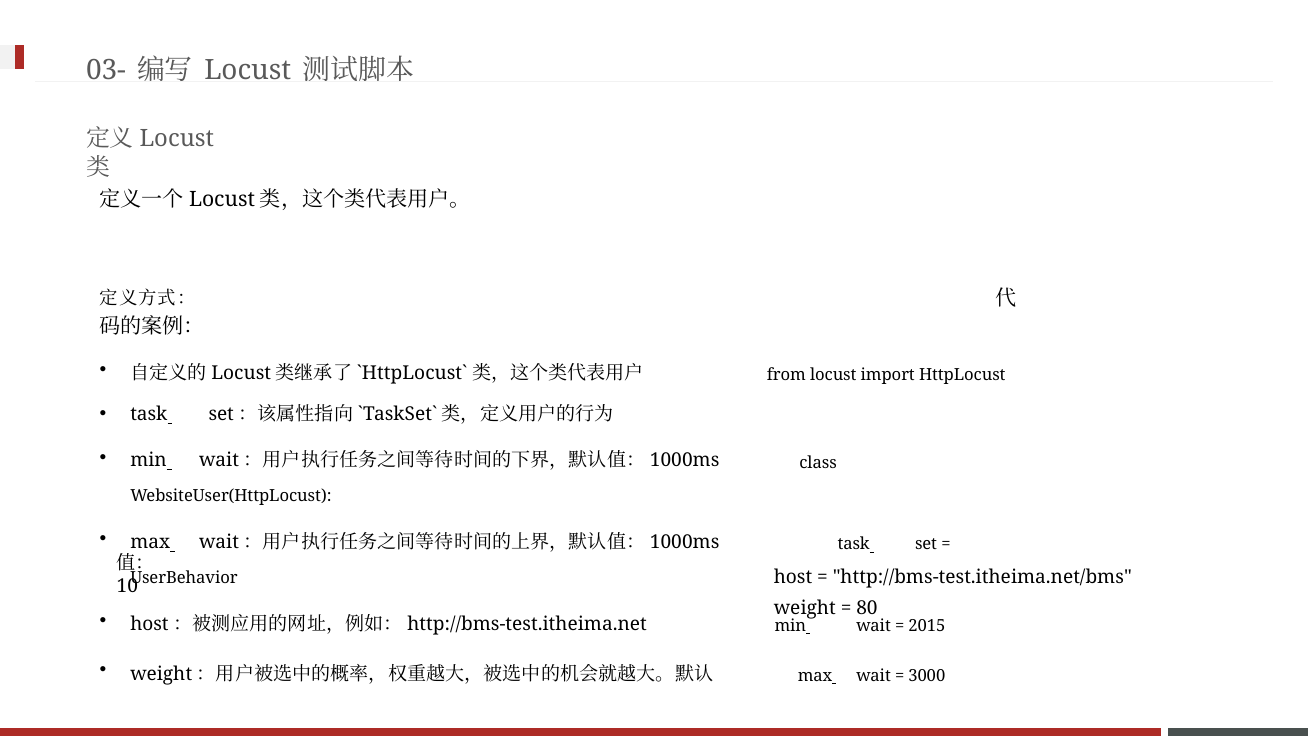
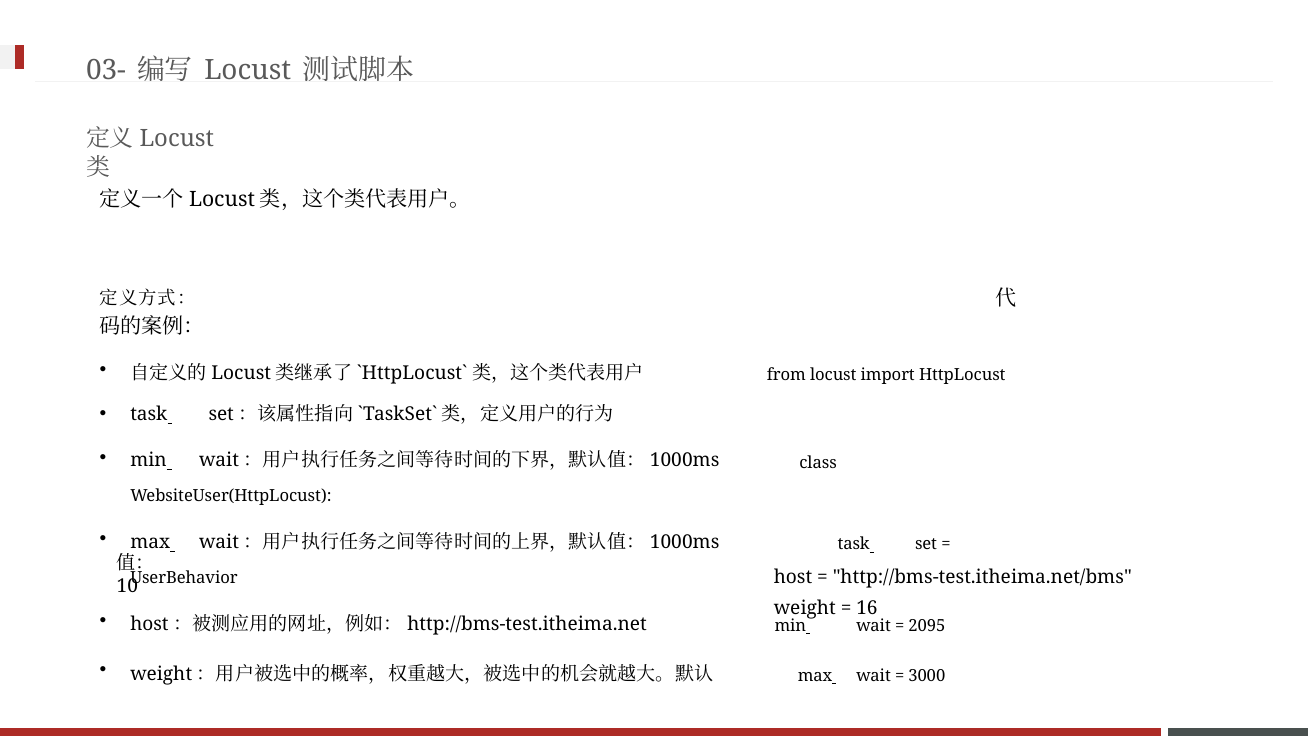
80: 80 -> 16 (867, 608)
2015: 2015 -> 2095 (927, 626)
